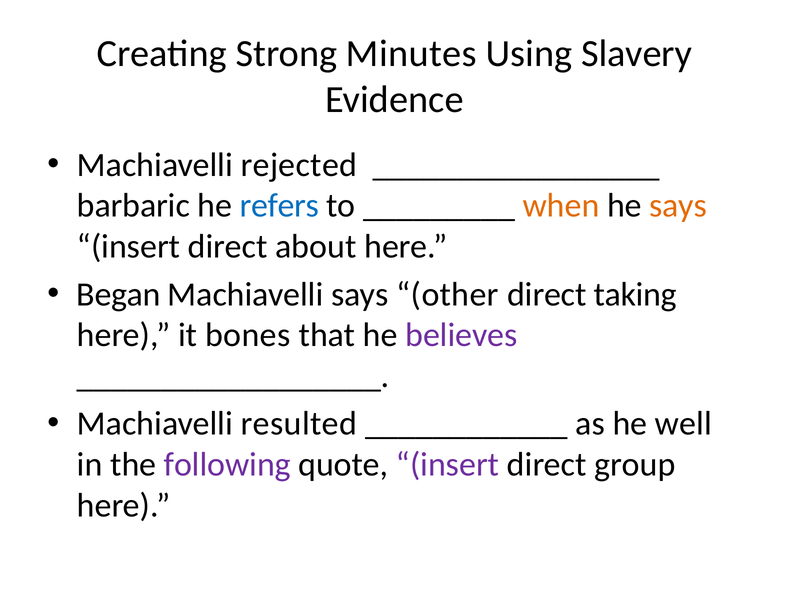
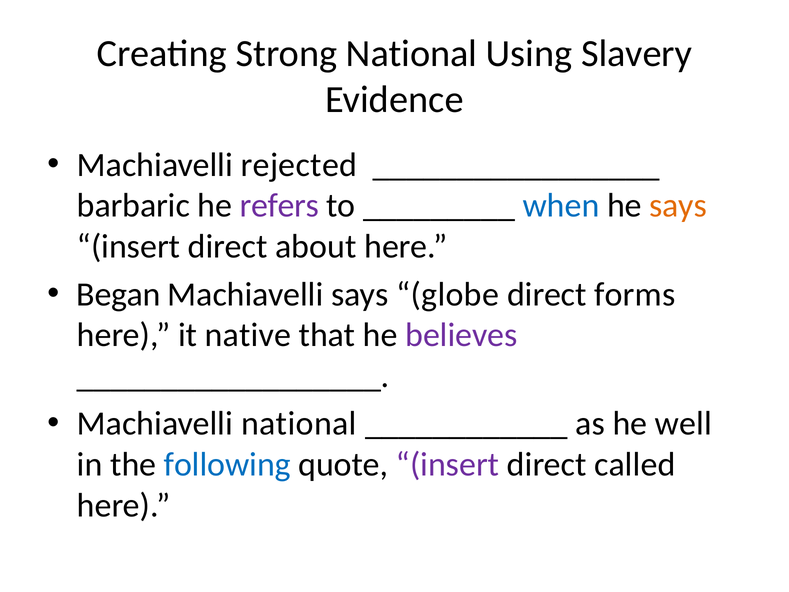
Strong Minutes: Minutes -> National (412, 53)
refers colour: blue -> purple (279, 206)
when colour: orange -> blue (561, 206)
other: other -> globe (448, 294)
taking: taking -> forms (635, 294)
bones: bones -> native (248, 335)
Machiavelli resulted: resulted -> national (299, 424)
following colour: purple -> blue (227, 464)
group: group -> called (635, 464)
